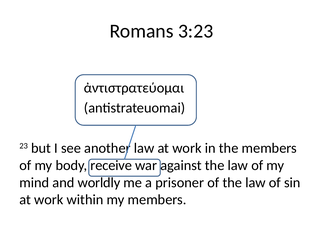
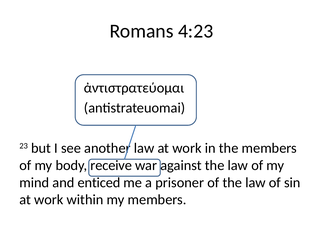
3:23: 3:23 -> 4:23 (196, 31)
worldly: worldly -> enticed (99, 183)
